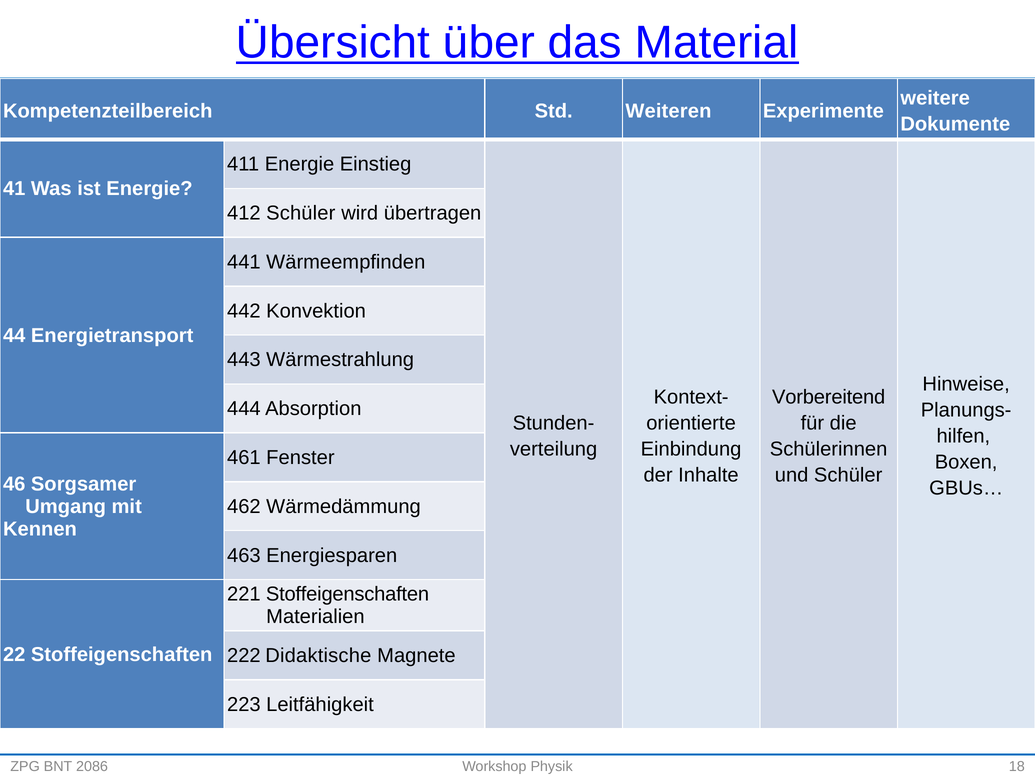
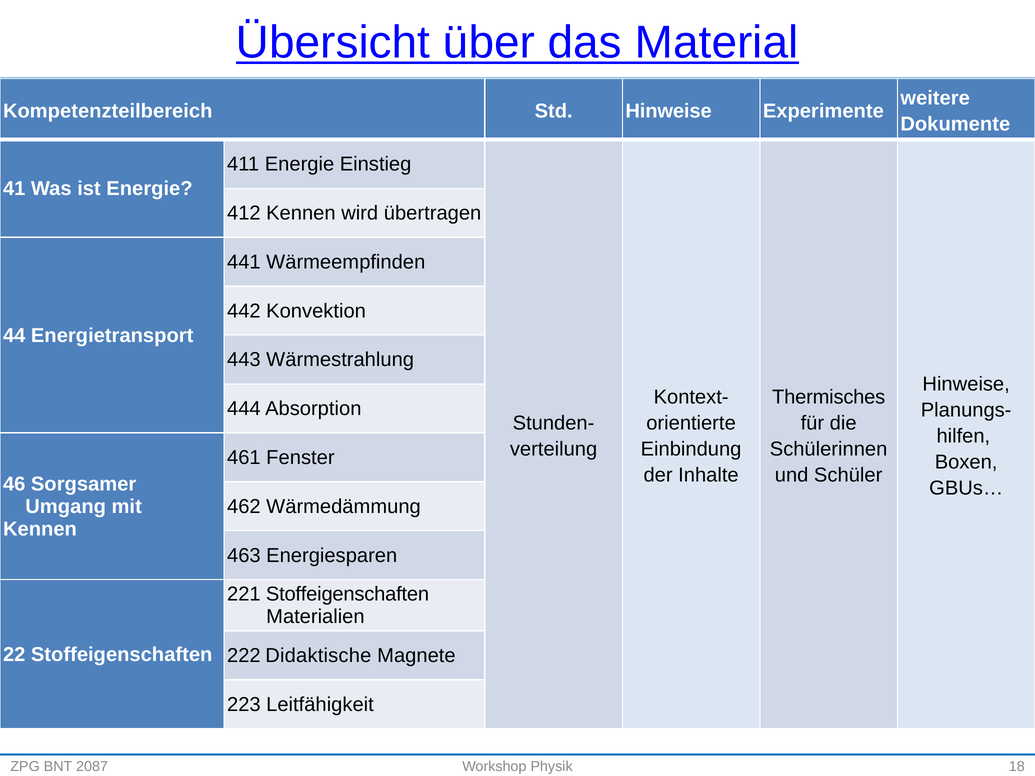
Std Weiteren: Weiteren -> Hinweise (669, 111)
412 Schüler: Schüler -> Kennen (301, 213)
Vorbereitend: Vorbereitend -> Thermisches (829, 397)
2086: 2086 -> 2087 (92, 767)
